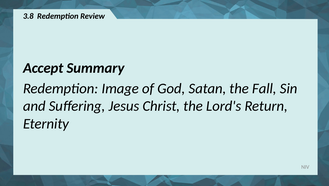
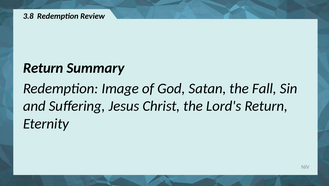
Accept: Accept -> Return (43, 68)
